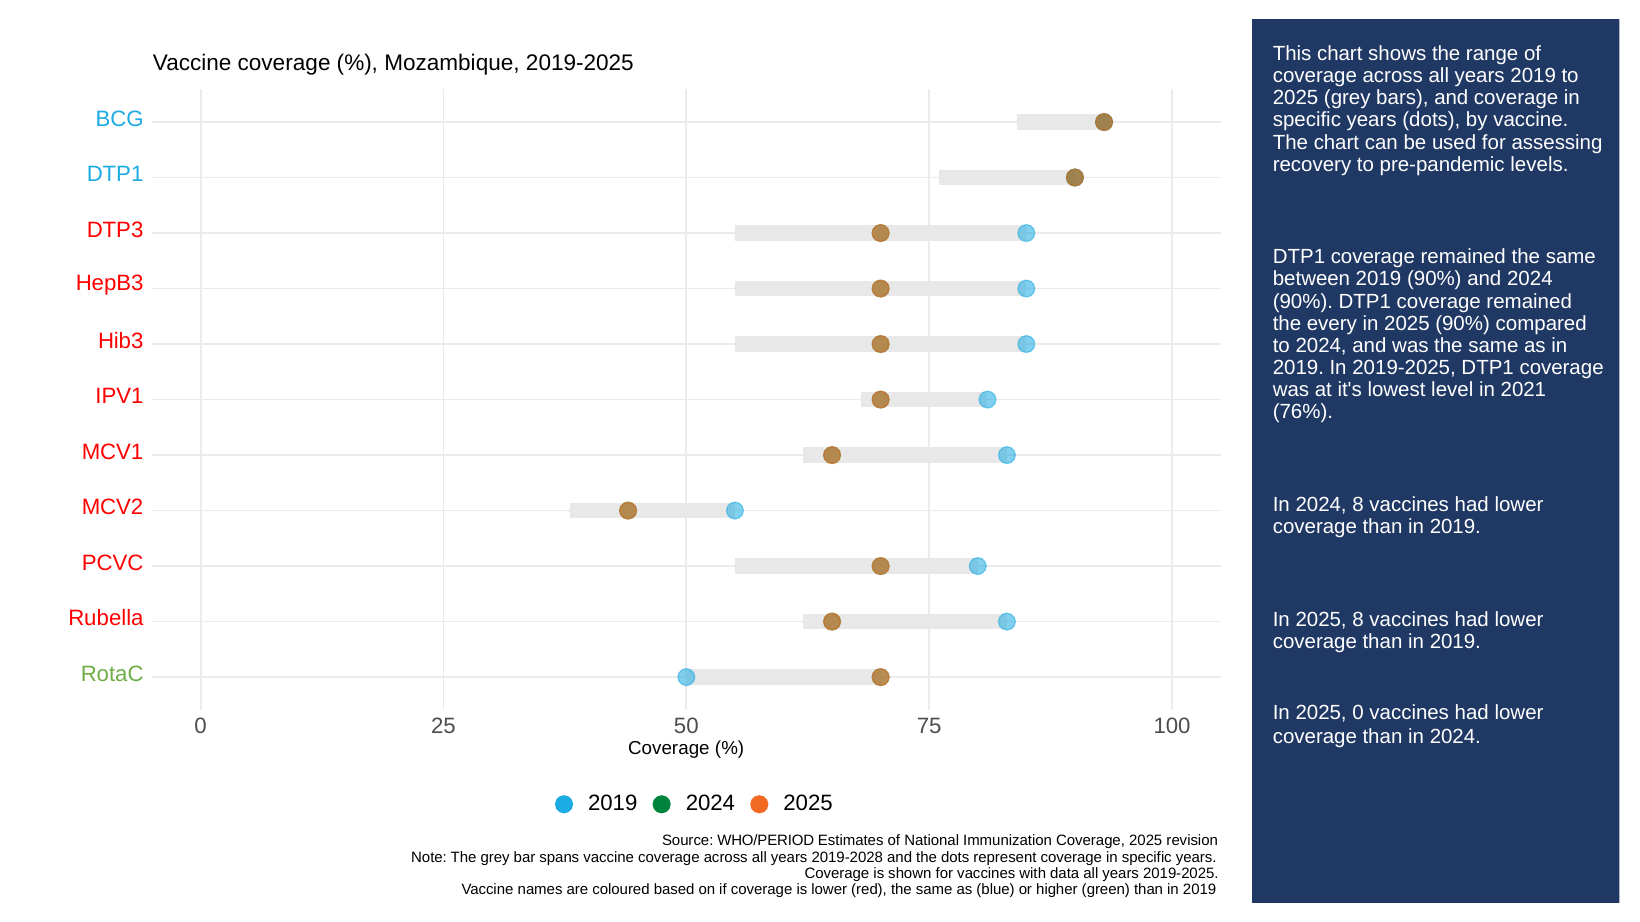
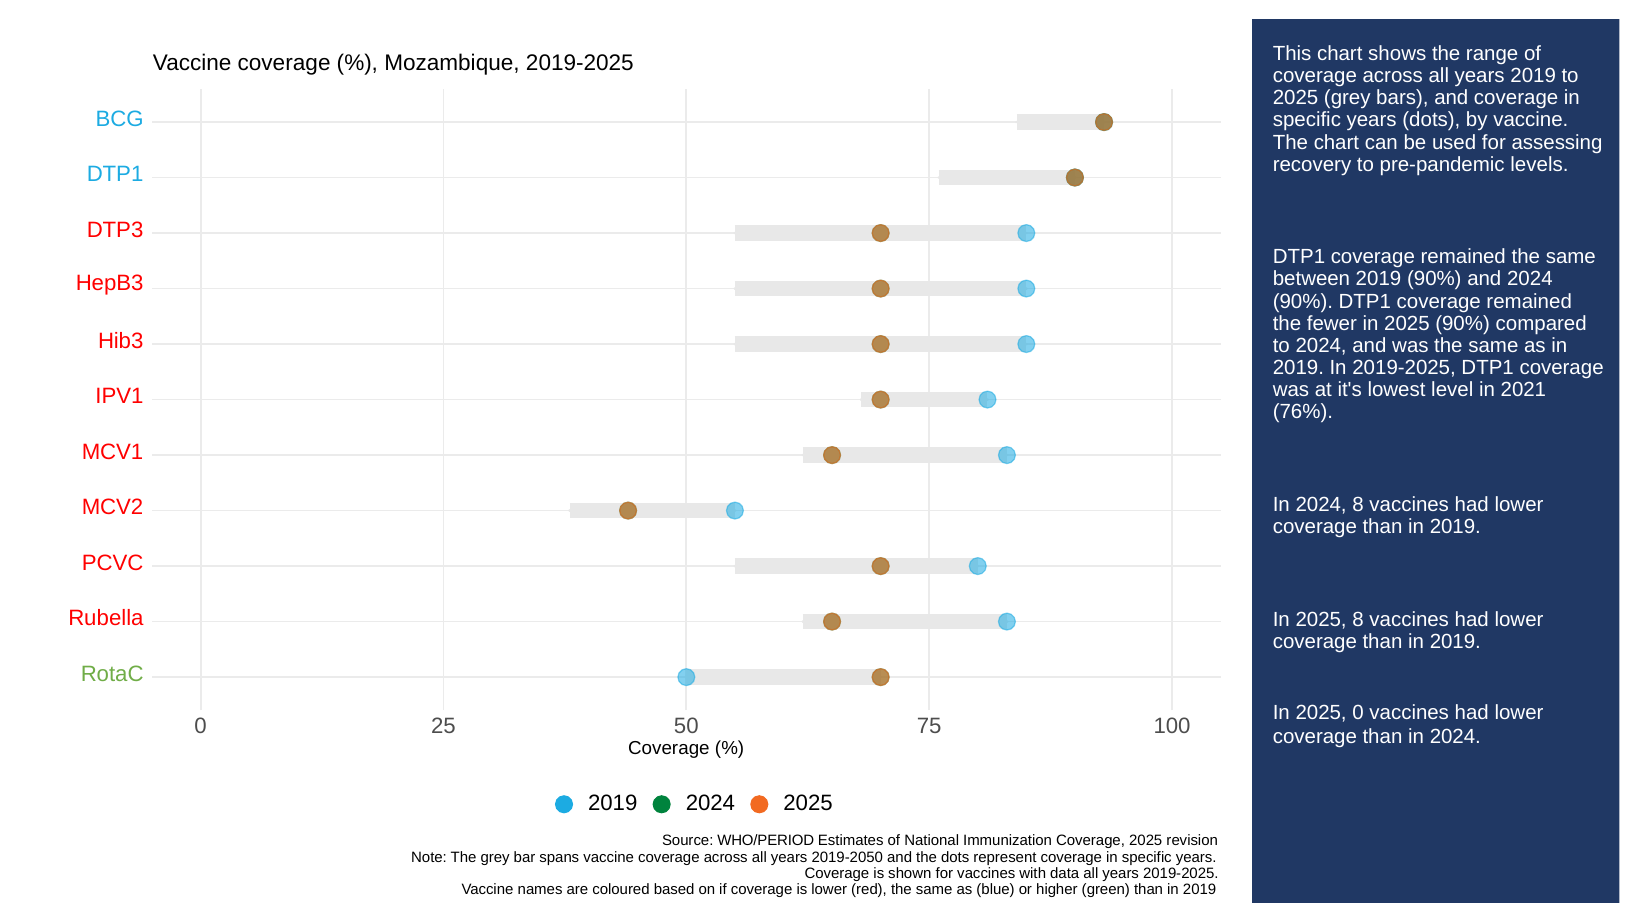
every: every -> fewer (1332, 324)
2019-2028: 2019-2028 -> 2019-2050 (847, 858)
